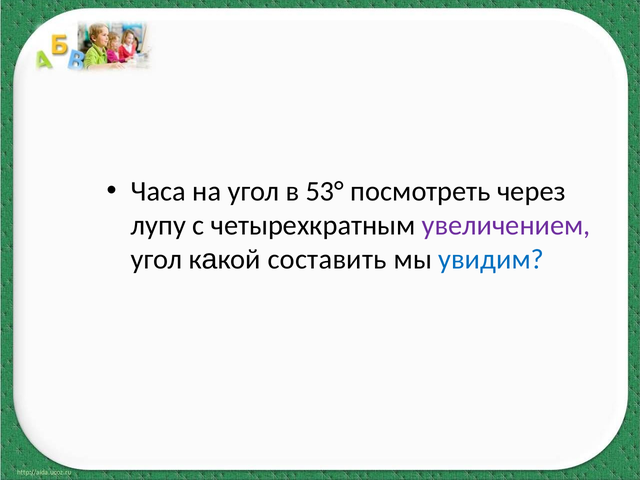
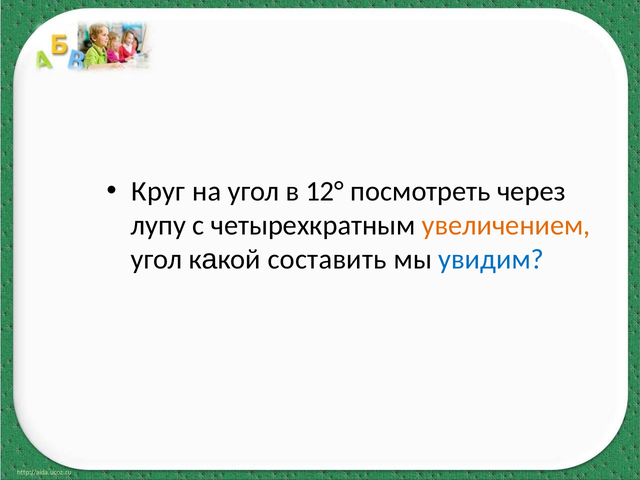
Часа: Часа -> Круг (158, 191)
53°: 53° -> 12° (325, 191)
увеличением colour: purple -> orange (506, 225)
